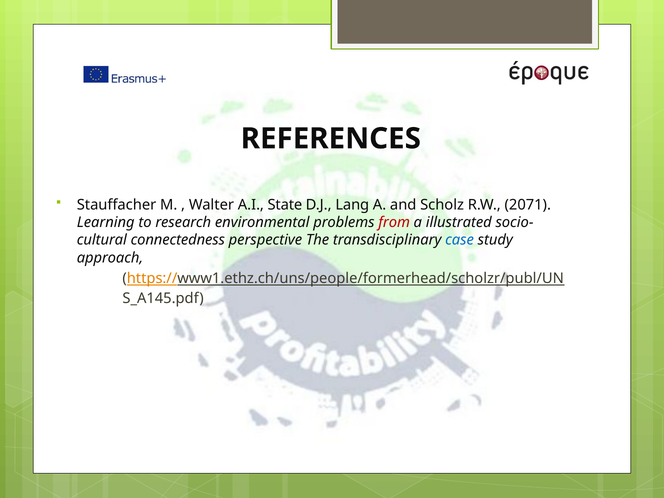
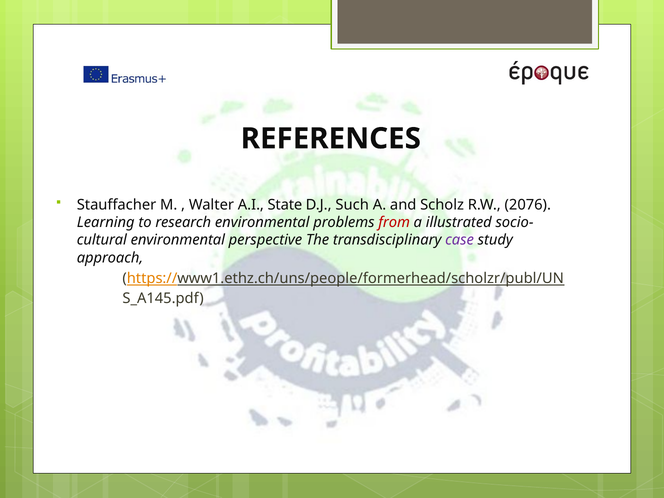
Lang: Lang -> Such (352, 205)
2071: 2071 -> 2076 (528, 205)
connectedness: connectedness -> environmental (178, 240)
case colour: blue -> purple (460, 240)
